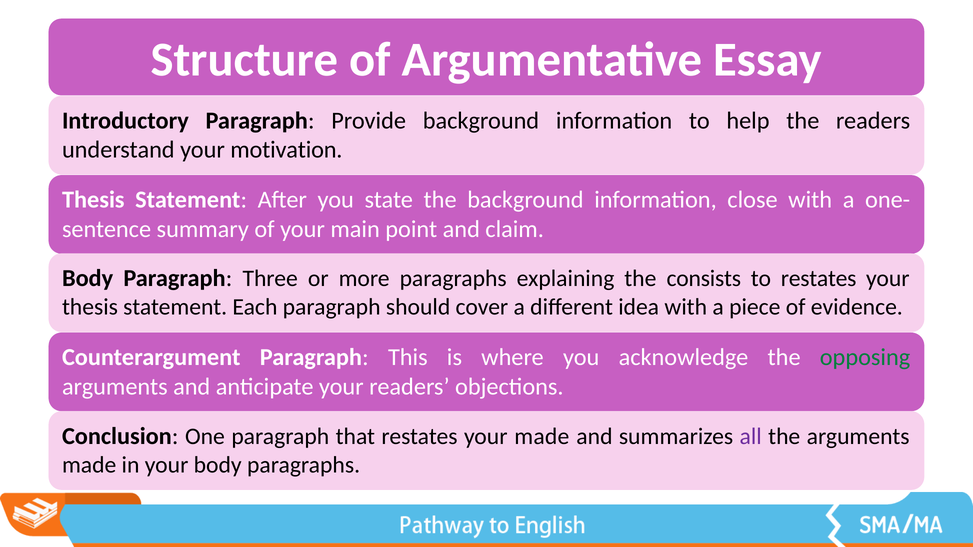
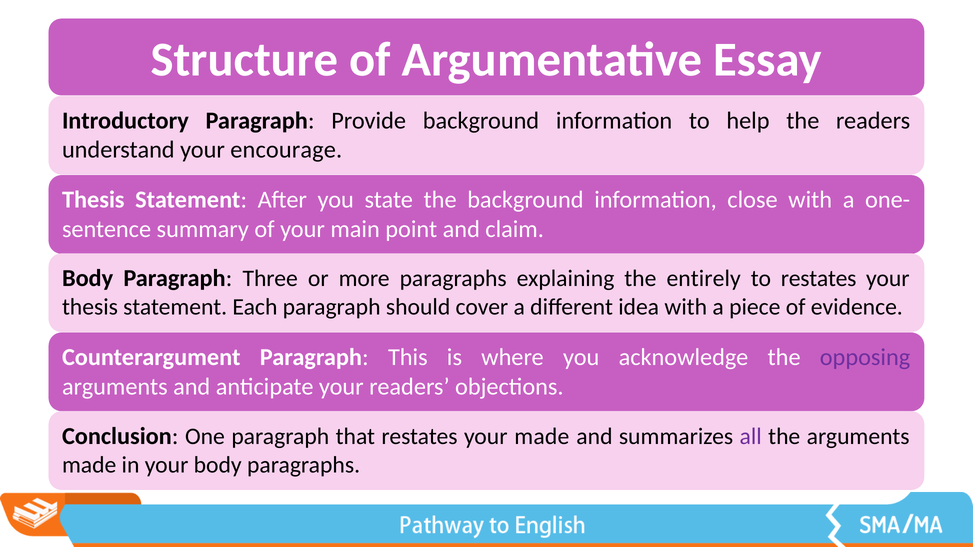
motivation: motivation -> encourage (286, 150)
consists: consists -> entirely (704, 279)
opposing colour: green -> purple (865, 358)
